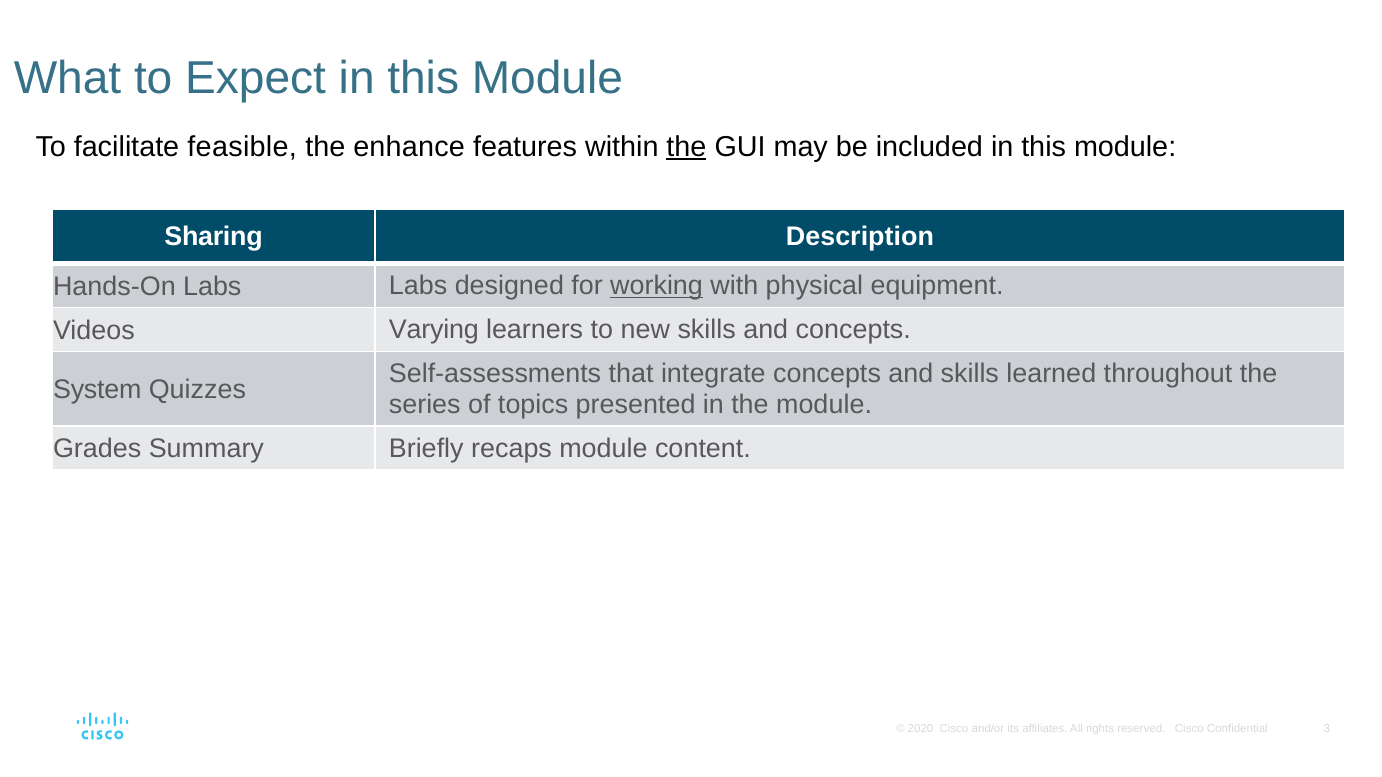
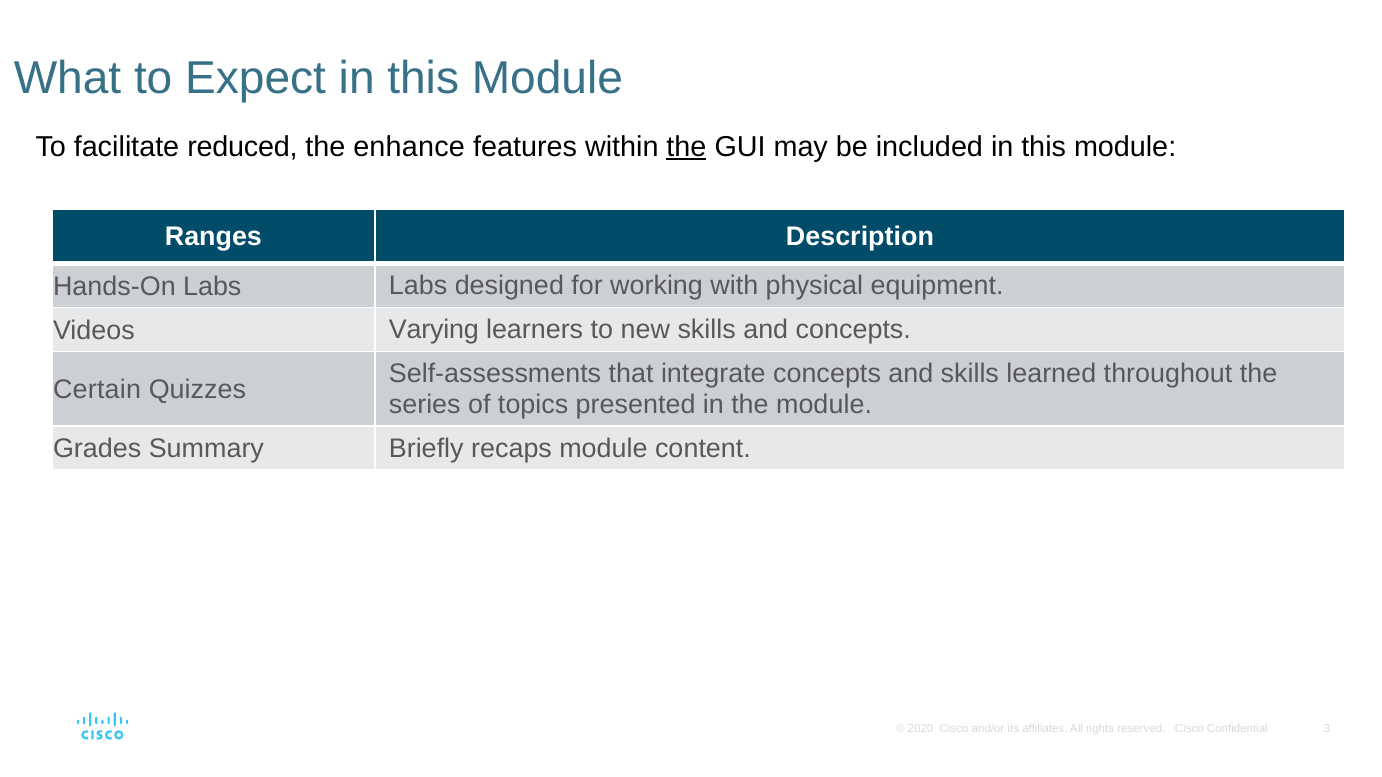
feasible: feasible -> reduced (242, 147)
Sharing: Sharing -> Ranges (213, 237)
working underline: present -> none (657, 286)
System: System -> Certain (97, 390)
